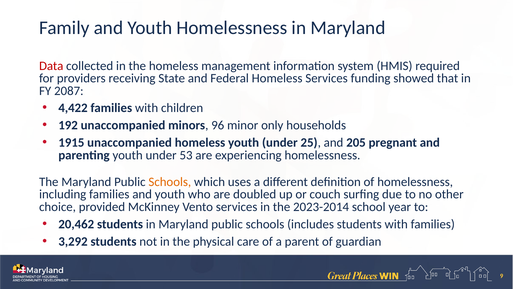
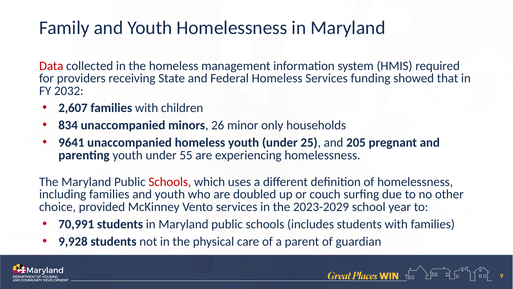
2087: 2087 -> 2032 (69, 91)
4,422: 4,422 -> 2,607 (73, 108)
192: 192 -> 834 (68, 125)
96: 96 -> 26 (218, 125)
1915: 1915 -> 9641 (71, 142)
53: 53 -> 55 (186, 155)
Schools colour: orange -> red (170, 182)
2023-2014: 2023-2014 -> 2023-2029 (321, 207)
20,462: 20,462 -> 70,991 (76, 224)
3,292: 3,292 -> 9,928 (73, 241)
